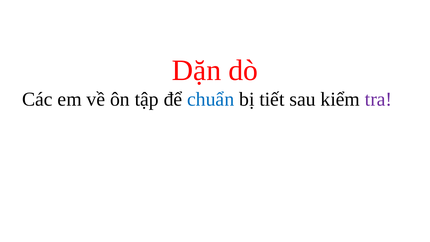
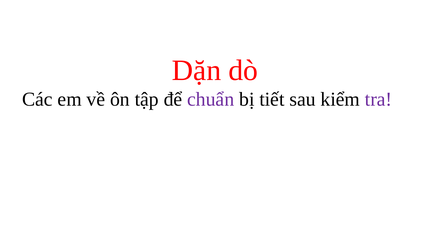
chuẩn colour: blue -> purple (211, 99)
